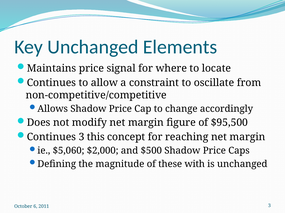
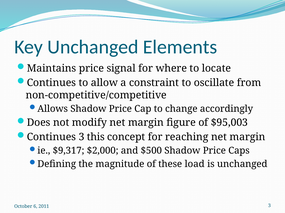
$95,500: $95,500 -> $95,003 (229, 123)
$5,060: $5,060 -> $9,317 (69, 151)
with: with -> load (195, 164)
